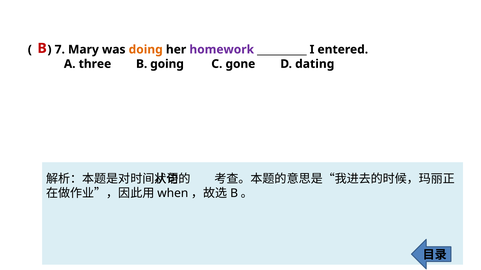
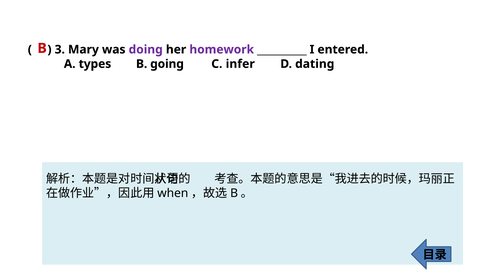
7: 7 -> 3 (60, 50)
doing colour: orange -> purple (146, 50)
three: three -> types (95, 64)
gone: gone -> infer (240, 64)
